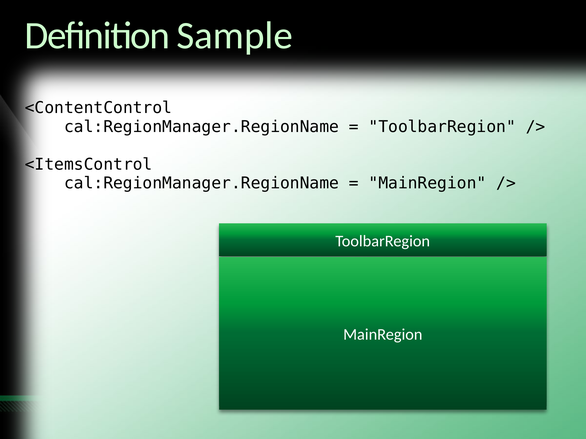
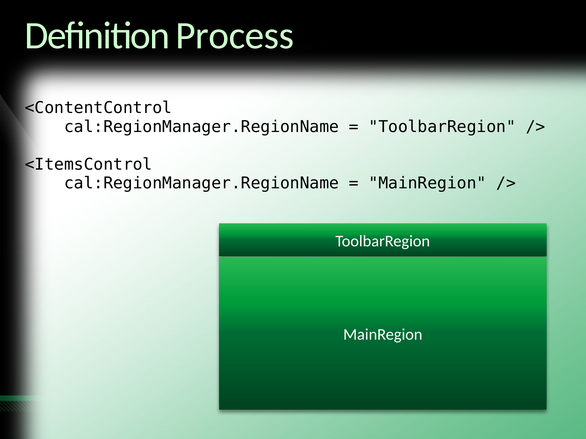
Sample: Sample -> Process (235, 36)
